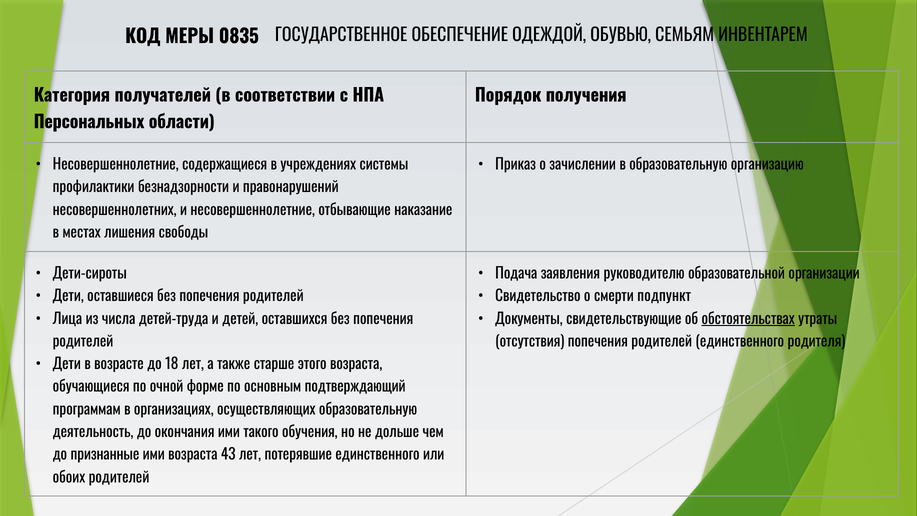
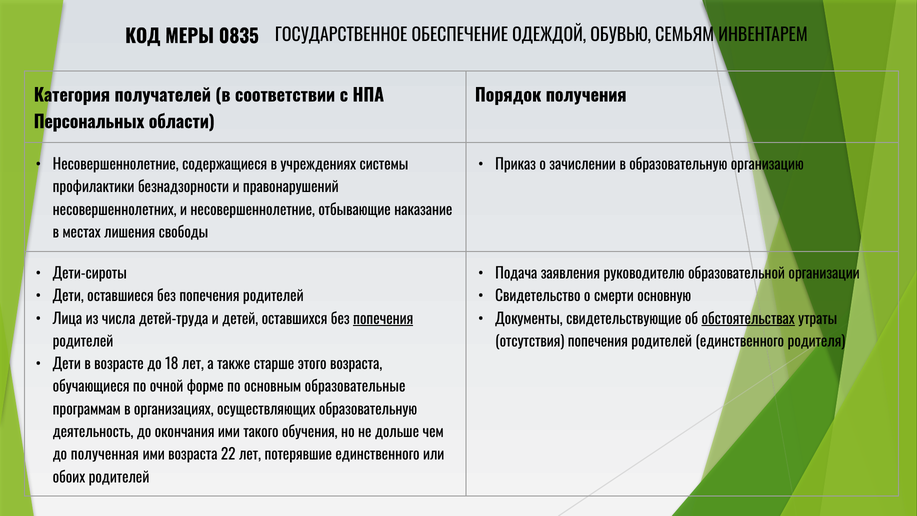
подпункт: подпункт -> основную (664, 296)
попечения underline: none -> present (383, 319)
подтверждающий: подтверждающий -> образовательные (355, 387)
признанные: признанные -> полученная (105, 455)
43: 43 -> 22 (228, 455)
